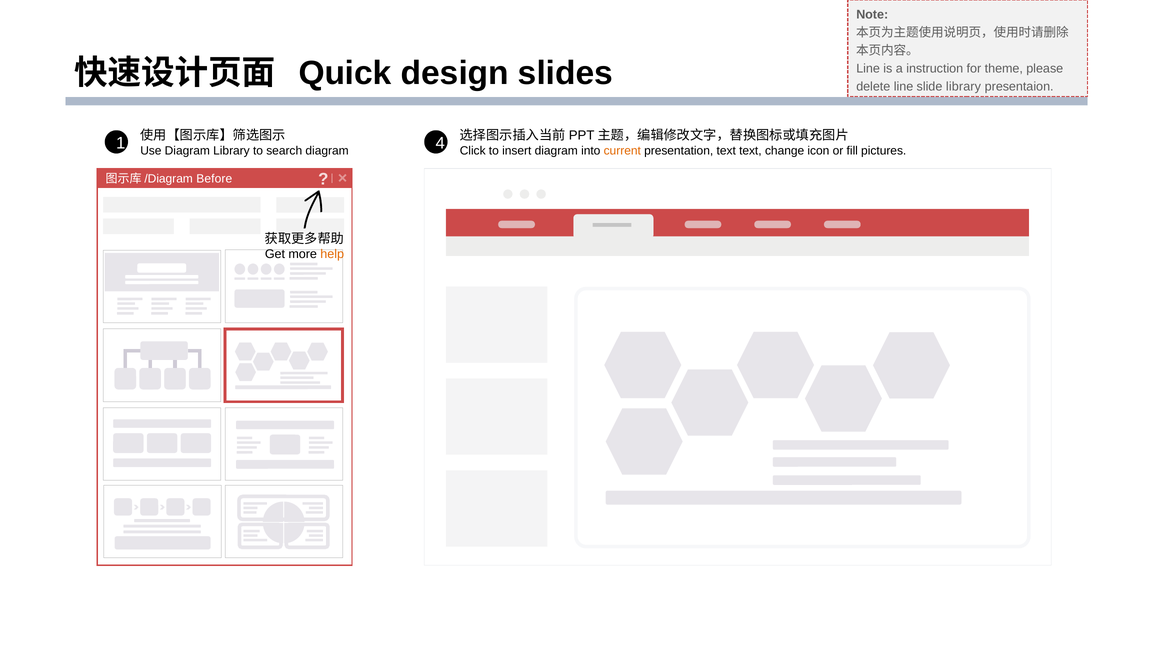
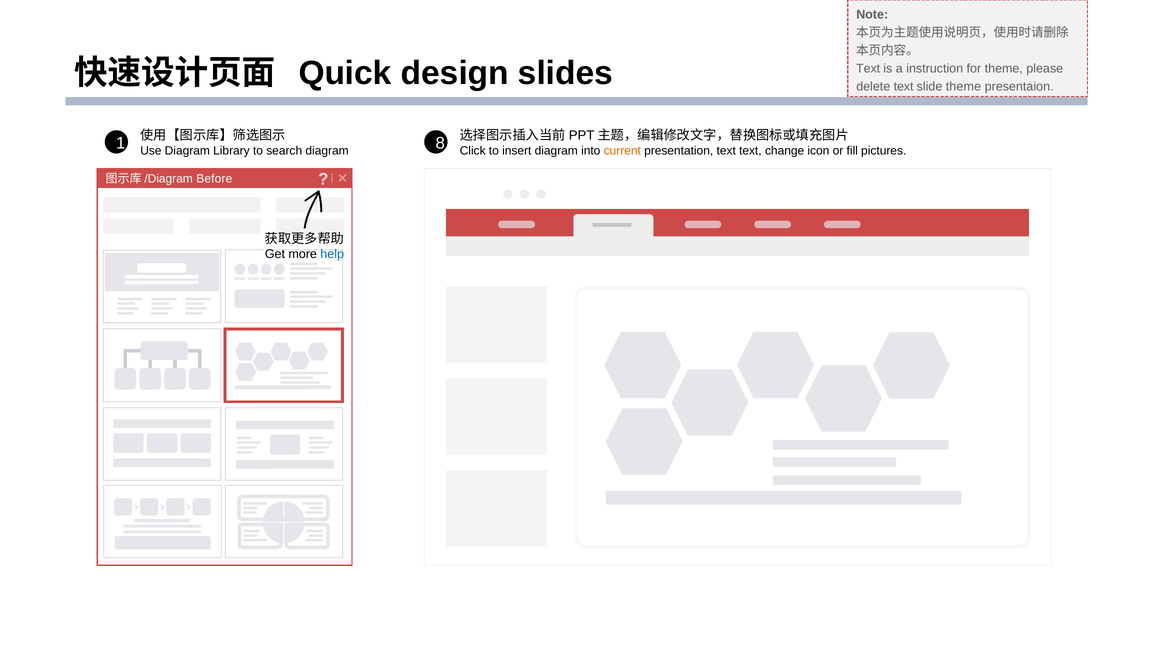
Line: Line -> Text (868, 69)
delete line: line -> text (904, 87)
slide library: library -> theme (963, 87)
4: 4 -> 8 (440, 143)
help colour: orange -> blue (332, 254)
